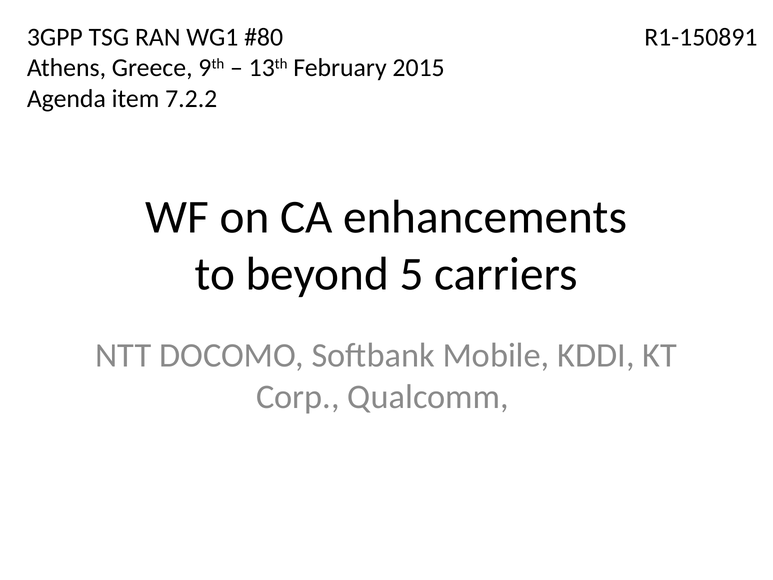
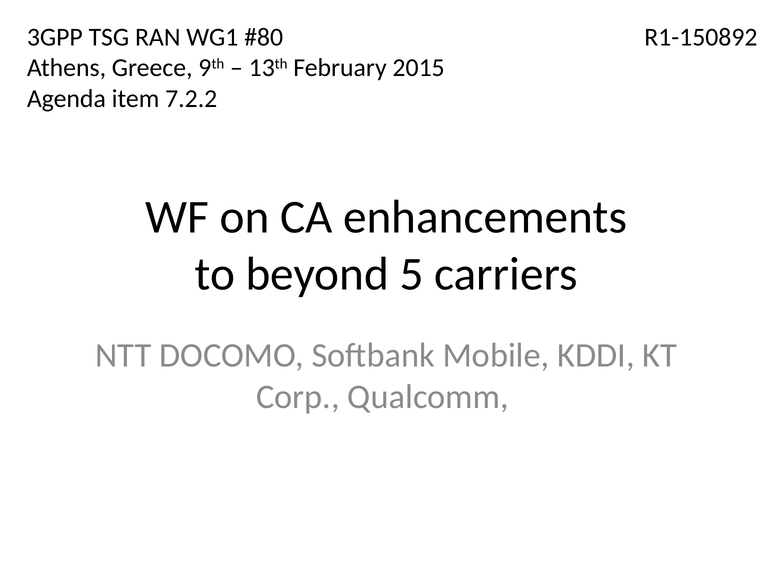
R1-150891: R1-150891 -> R1-150892 (701, 37)
